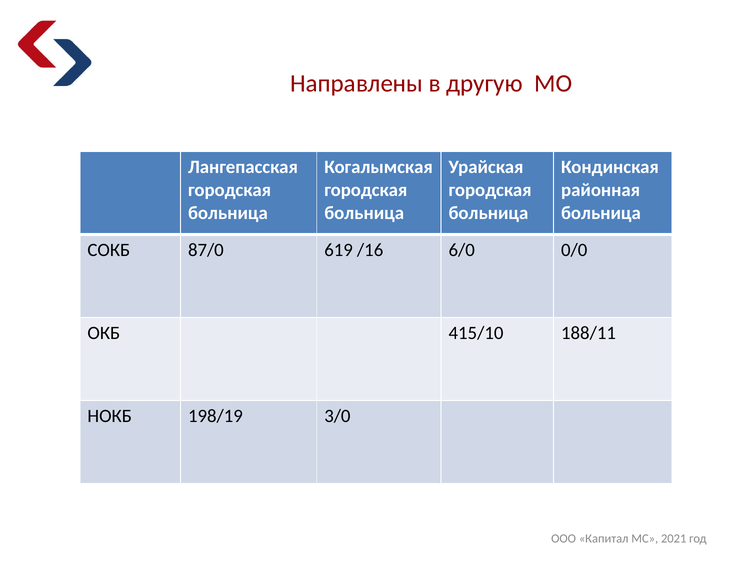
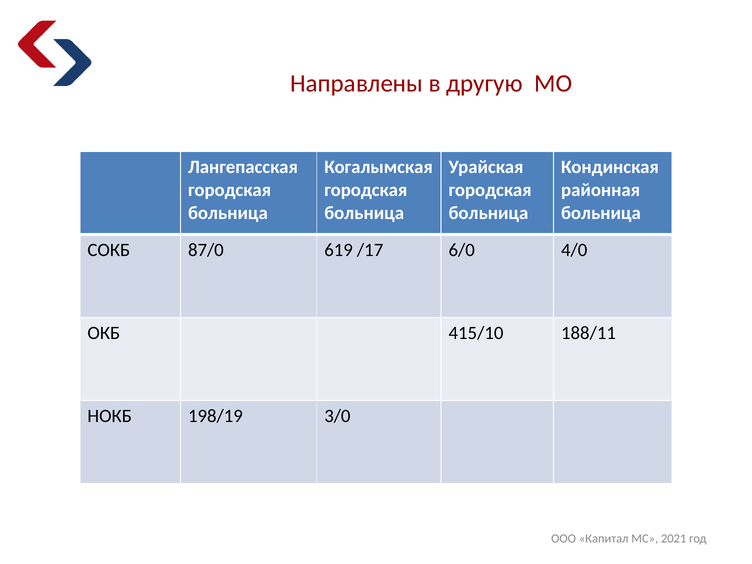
/16: /16 -> /17 (370, 250)
0/0: 0/0 -> 4/0 (574, 250)
